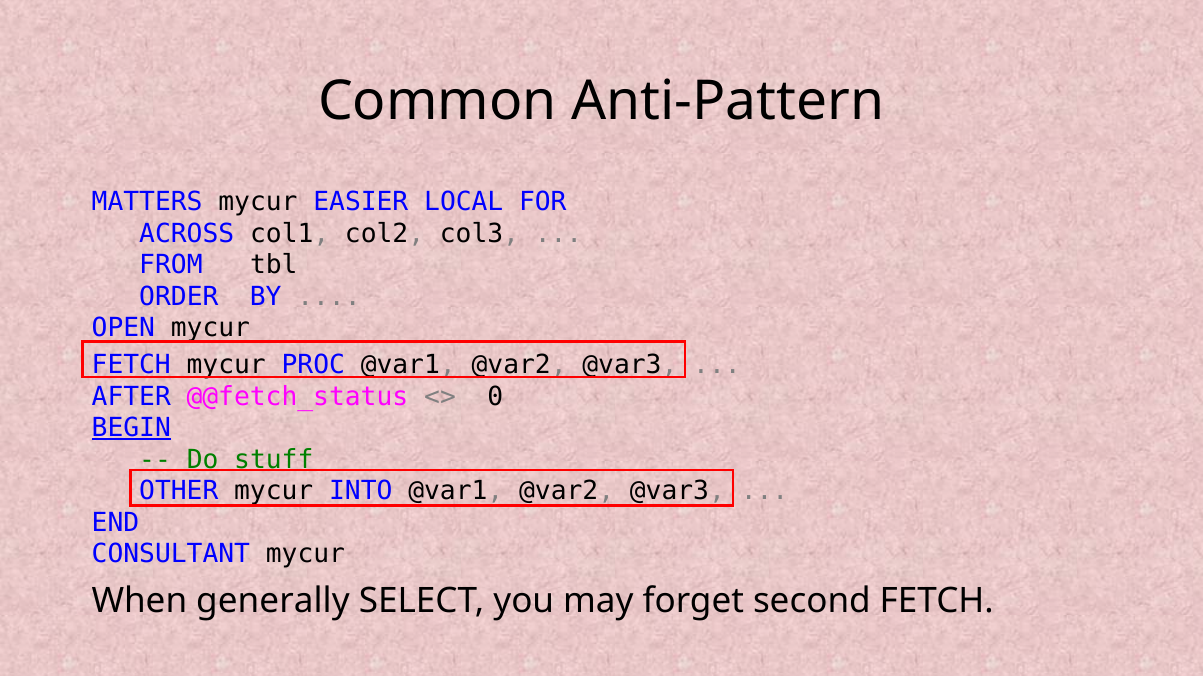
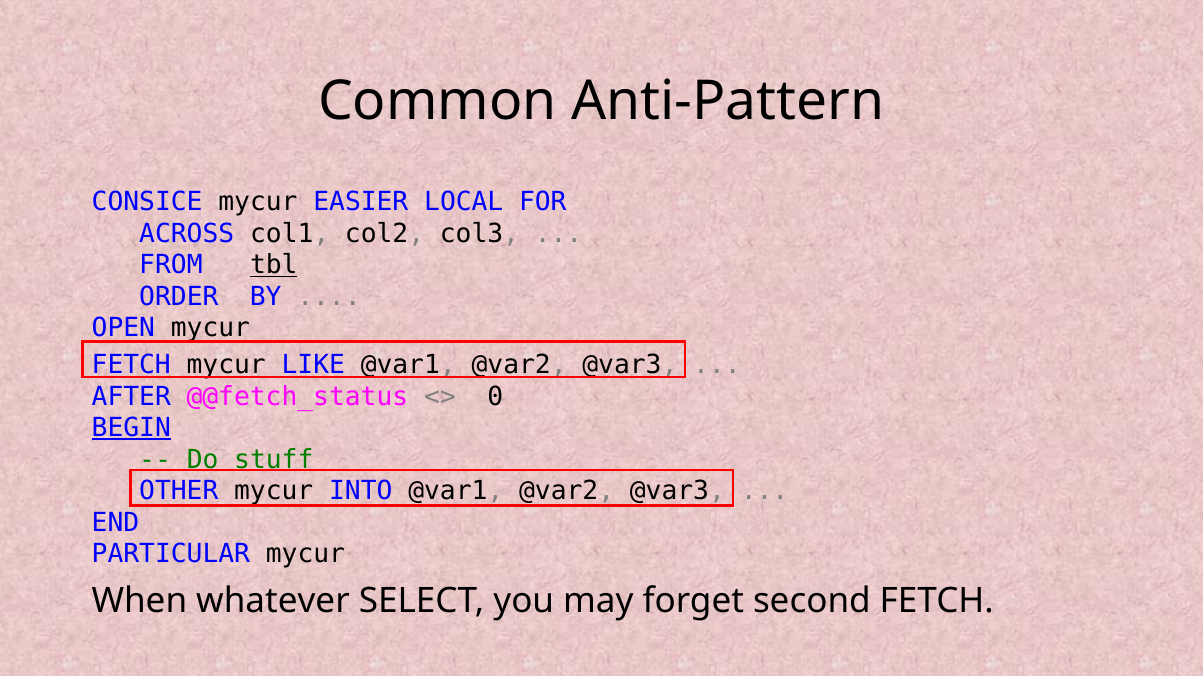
MATTERS: MATTERS -> CONSICE (147, 202)
tbl underline: none -> present (274, 265)
PROC: PROC -> LIKE (313, 365)
CONSULTANT: CONSULTANT -> PARTICULAR (171, 555)
generally: generally -> whatever (273, 601)
